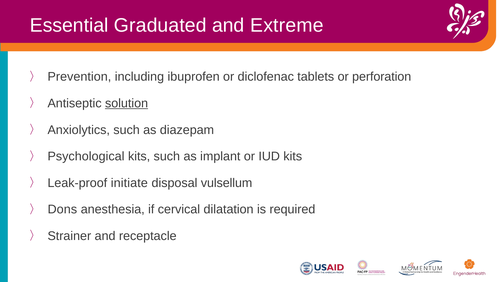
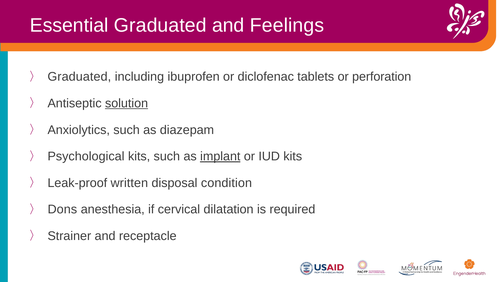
Extreme: Extreme -> Feelings (287, 25)
Prevention: Prevention -> Graduated (79, 77)
implant underline: none -> present (220, 156)
initiate: initiate -> written (129, 182)
vulsellum: vulsellum -> condition (226, 182)
